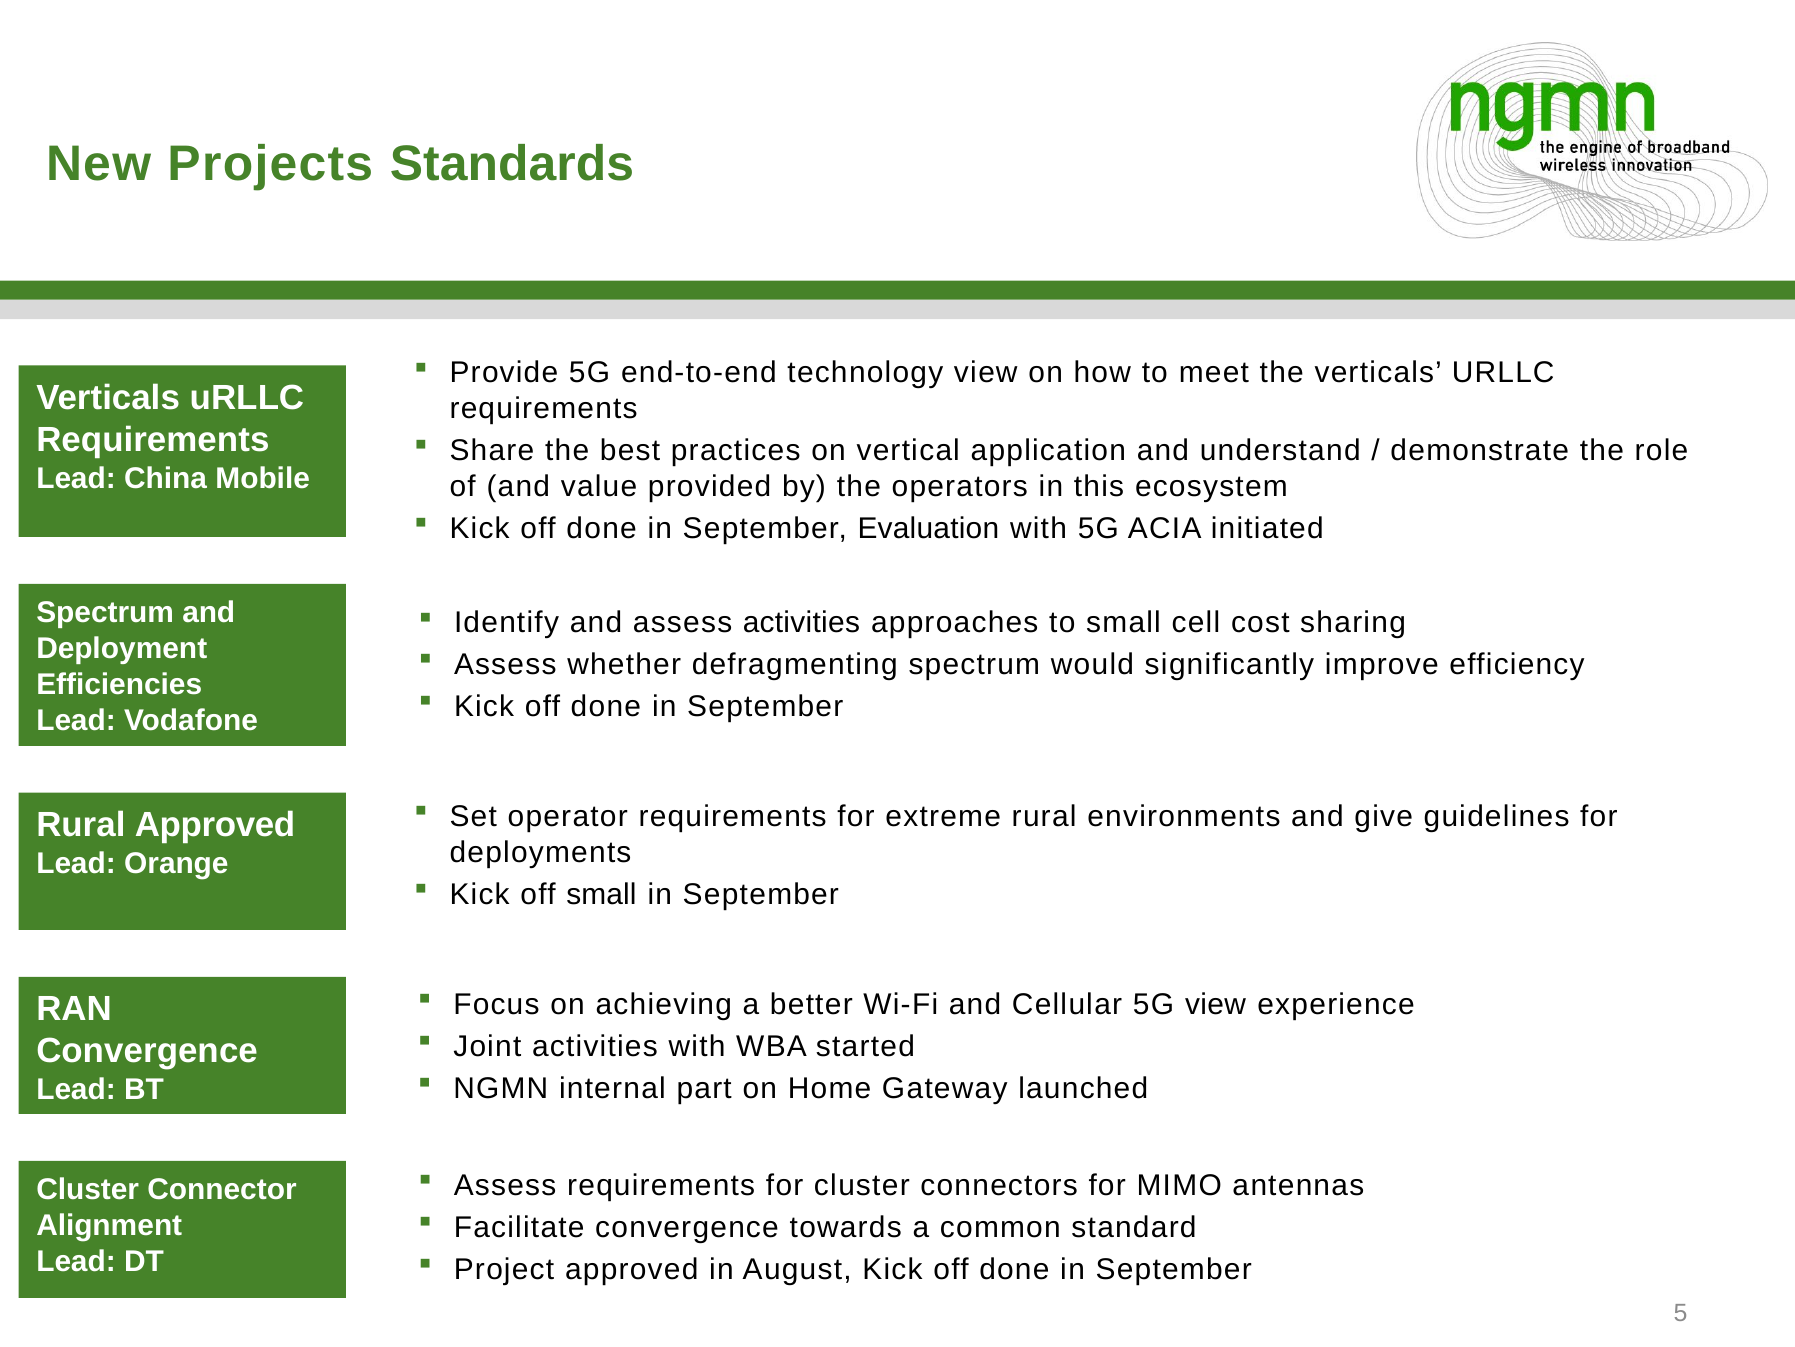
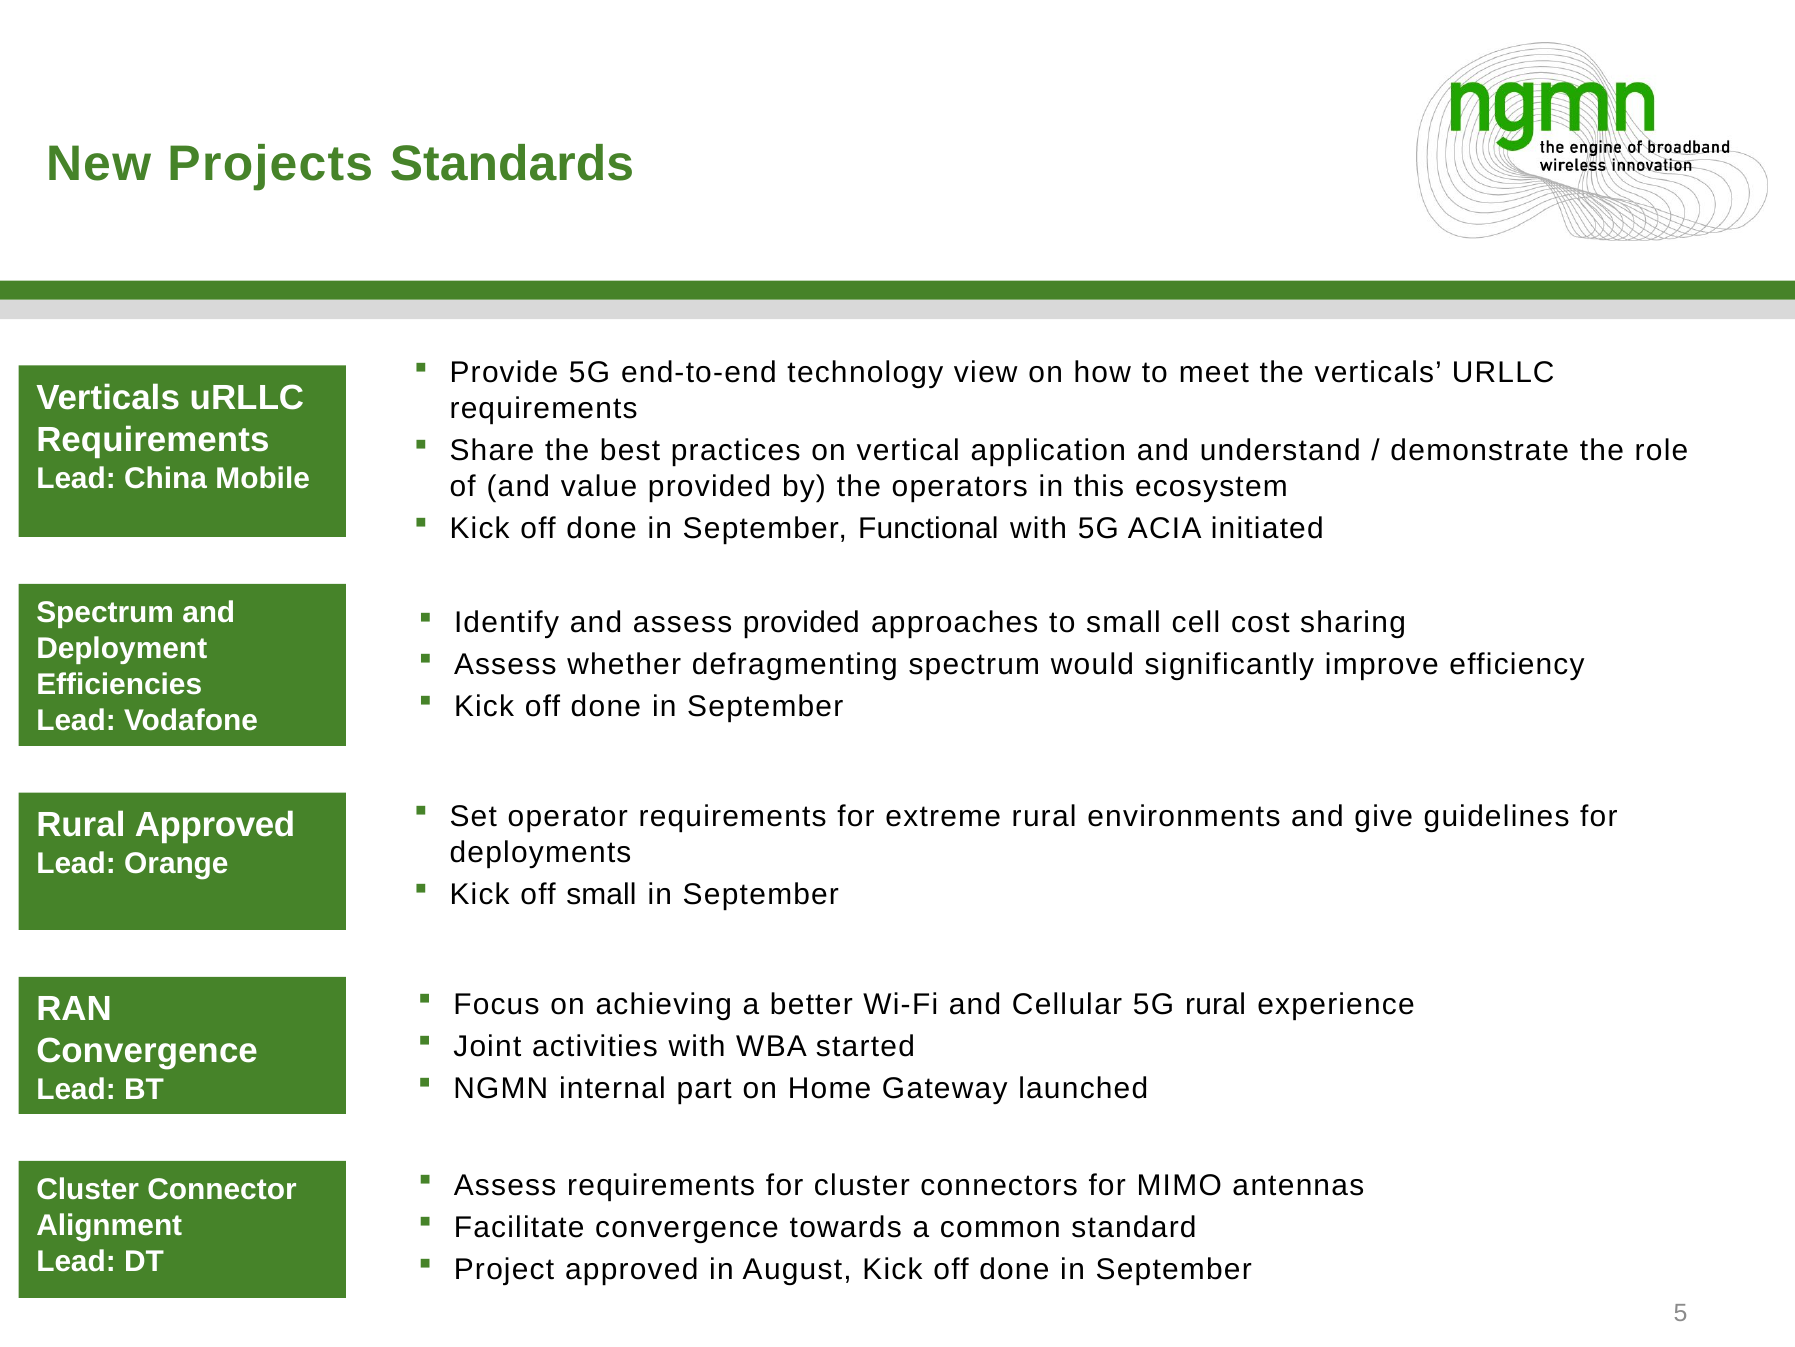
Evaluation: Evaluation -> Functional (928, 528)
assess activities: activities -> provided (801, 623)
5G view: view -> rural (1216, 1004)
